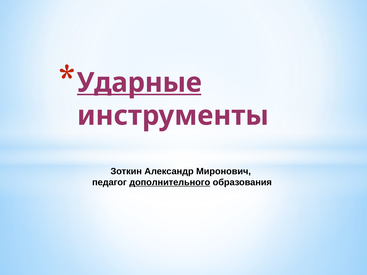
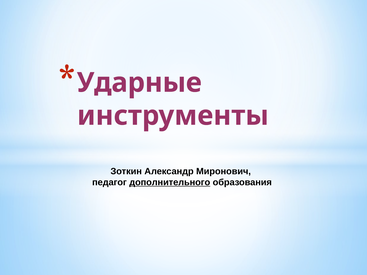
Ударные underline: present -> none (139, 83)
